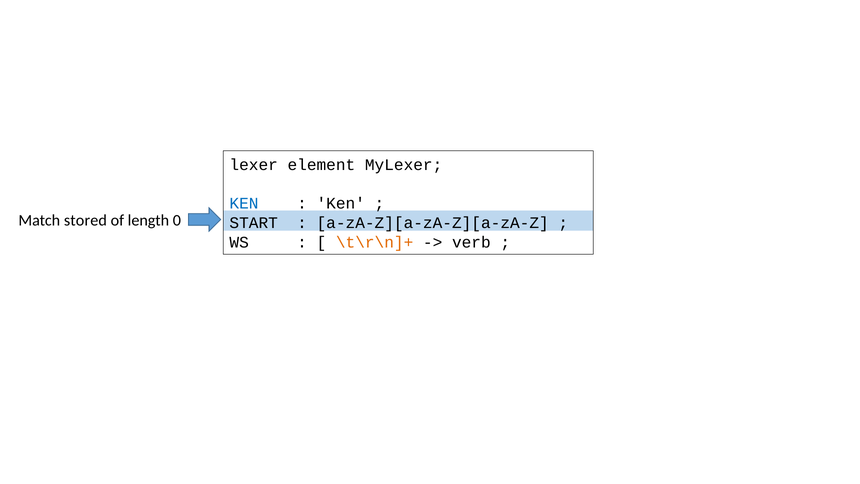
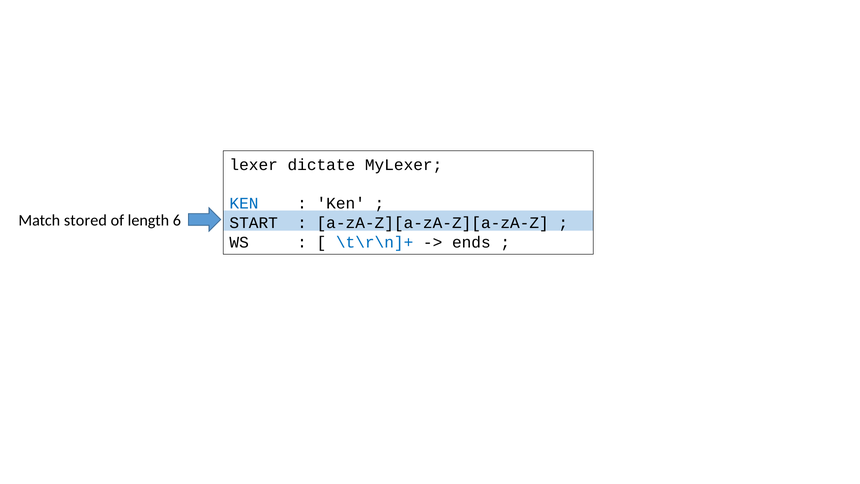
element: element -> dictate (321, 165)
0: 0 -> 6 (177, 220)
\t\r\n]+ colour: orange -> blue (375, 242)
verb: verb -> ends (471, 242)
